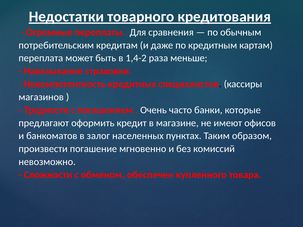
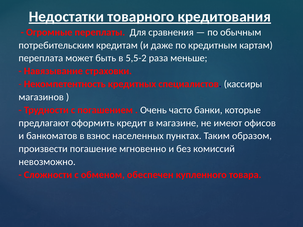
1,4-2: 1,4-2 -> 5,5-2 (136, 58)
залог: залог -> взнос (98, 136)
